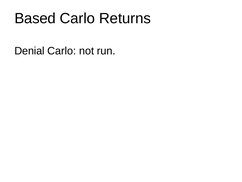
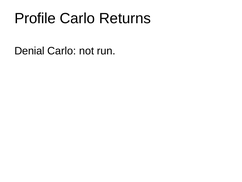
Based: Based -> Profile (35, 18)
